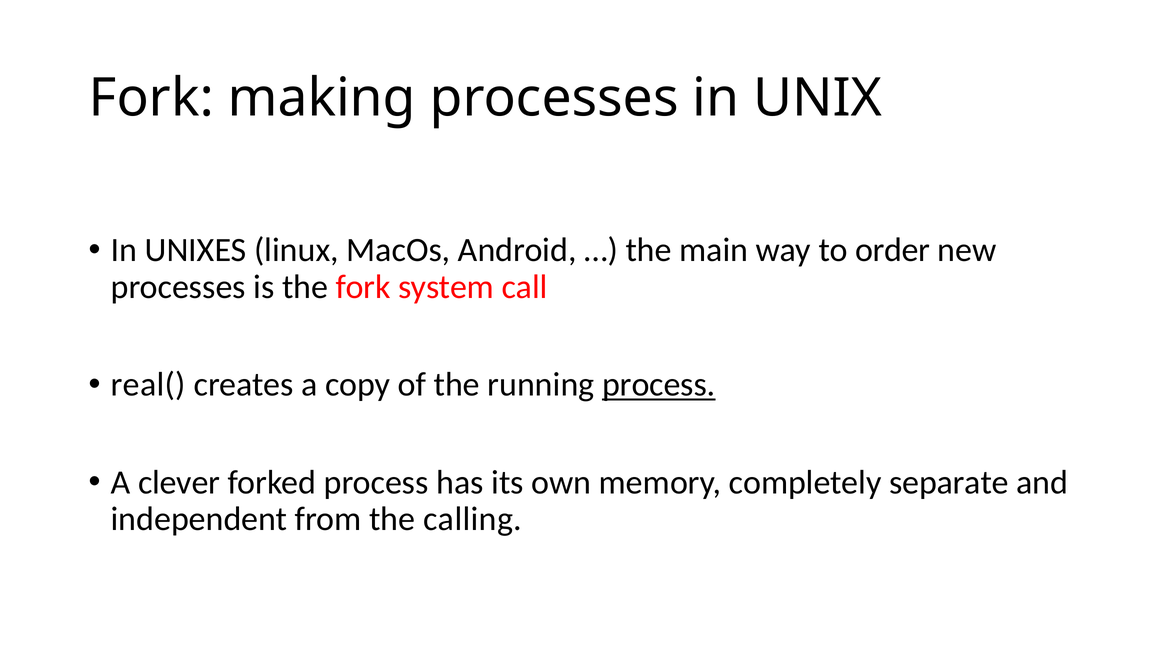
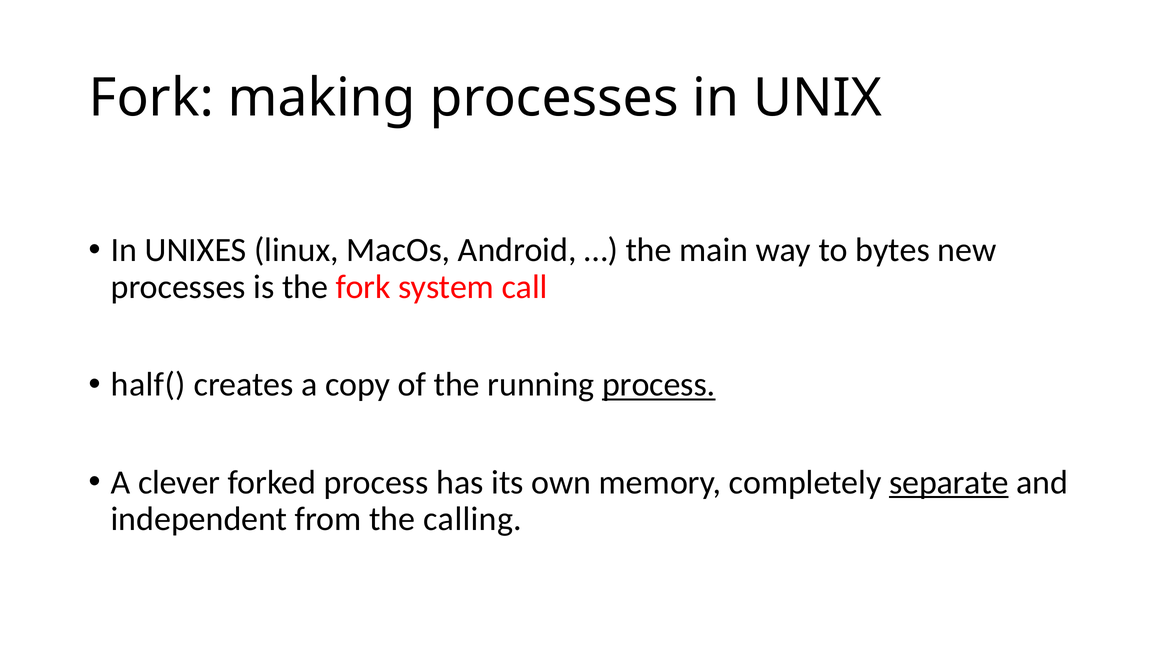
order: order -> bytes (893, 250)
real(: real( -> half( (148, 385)
separate underline: none -> present (949, 482)
